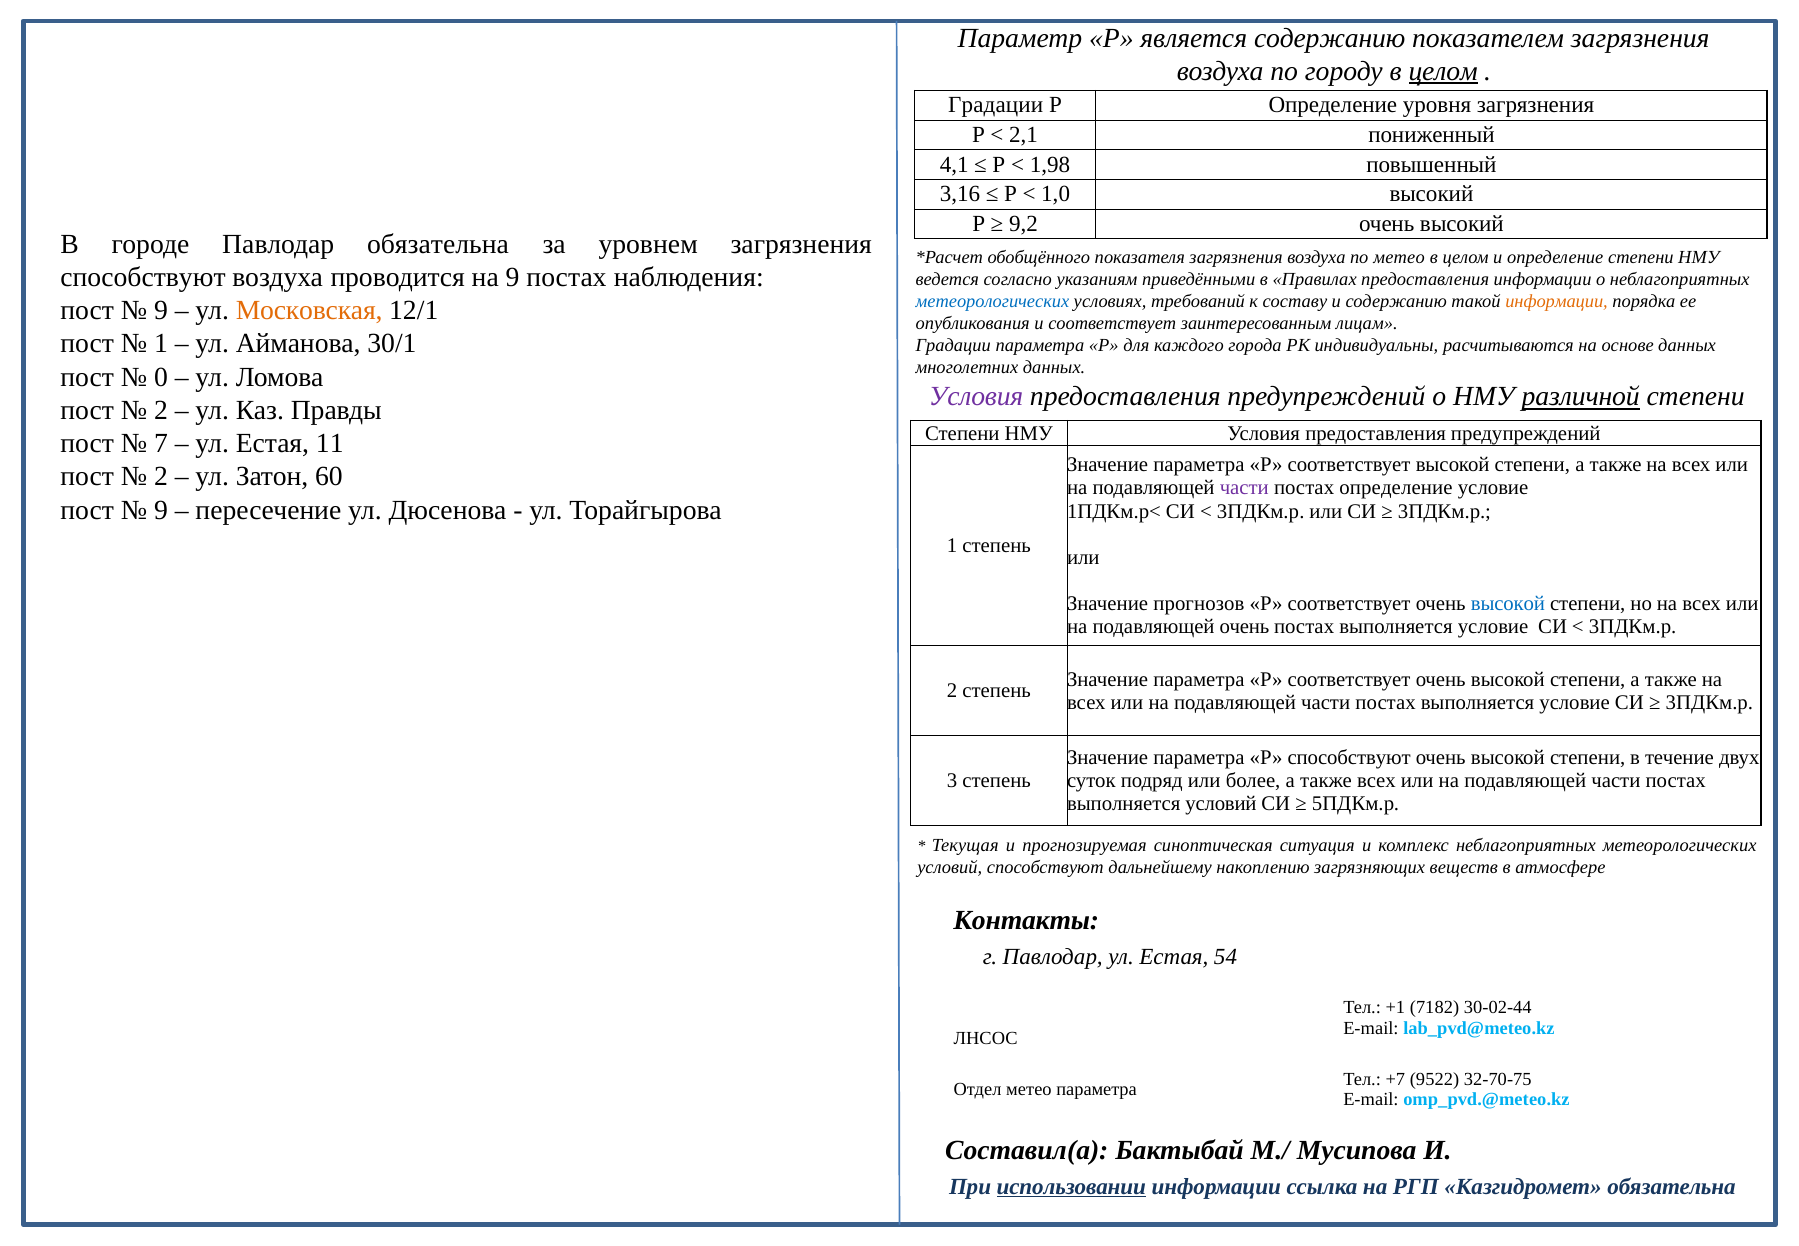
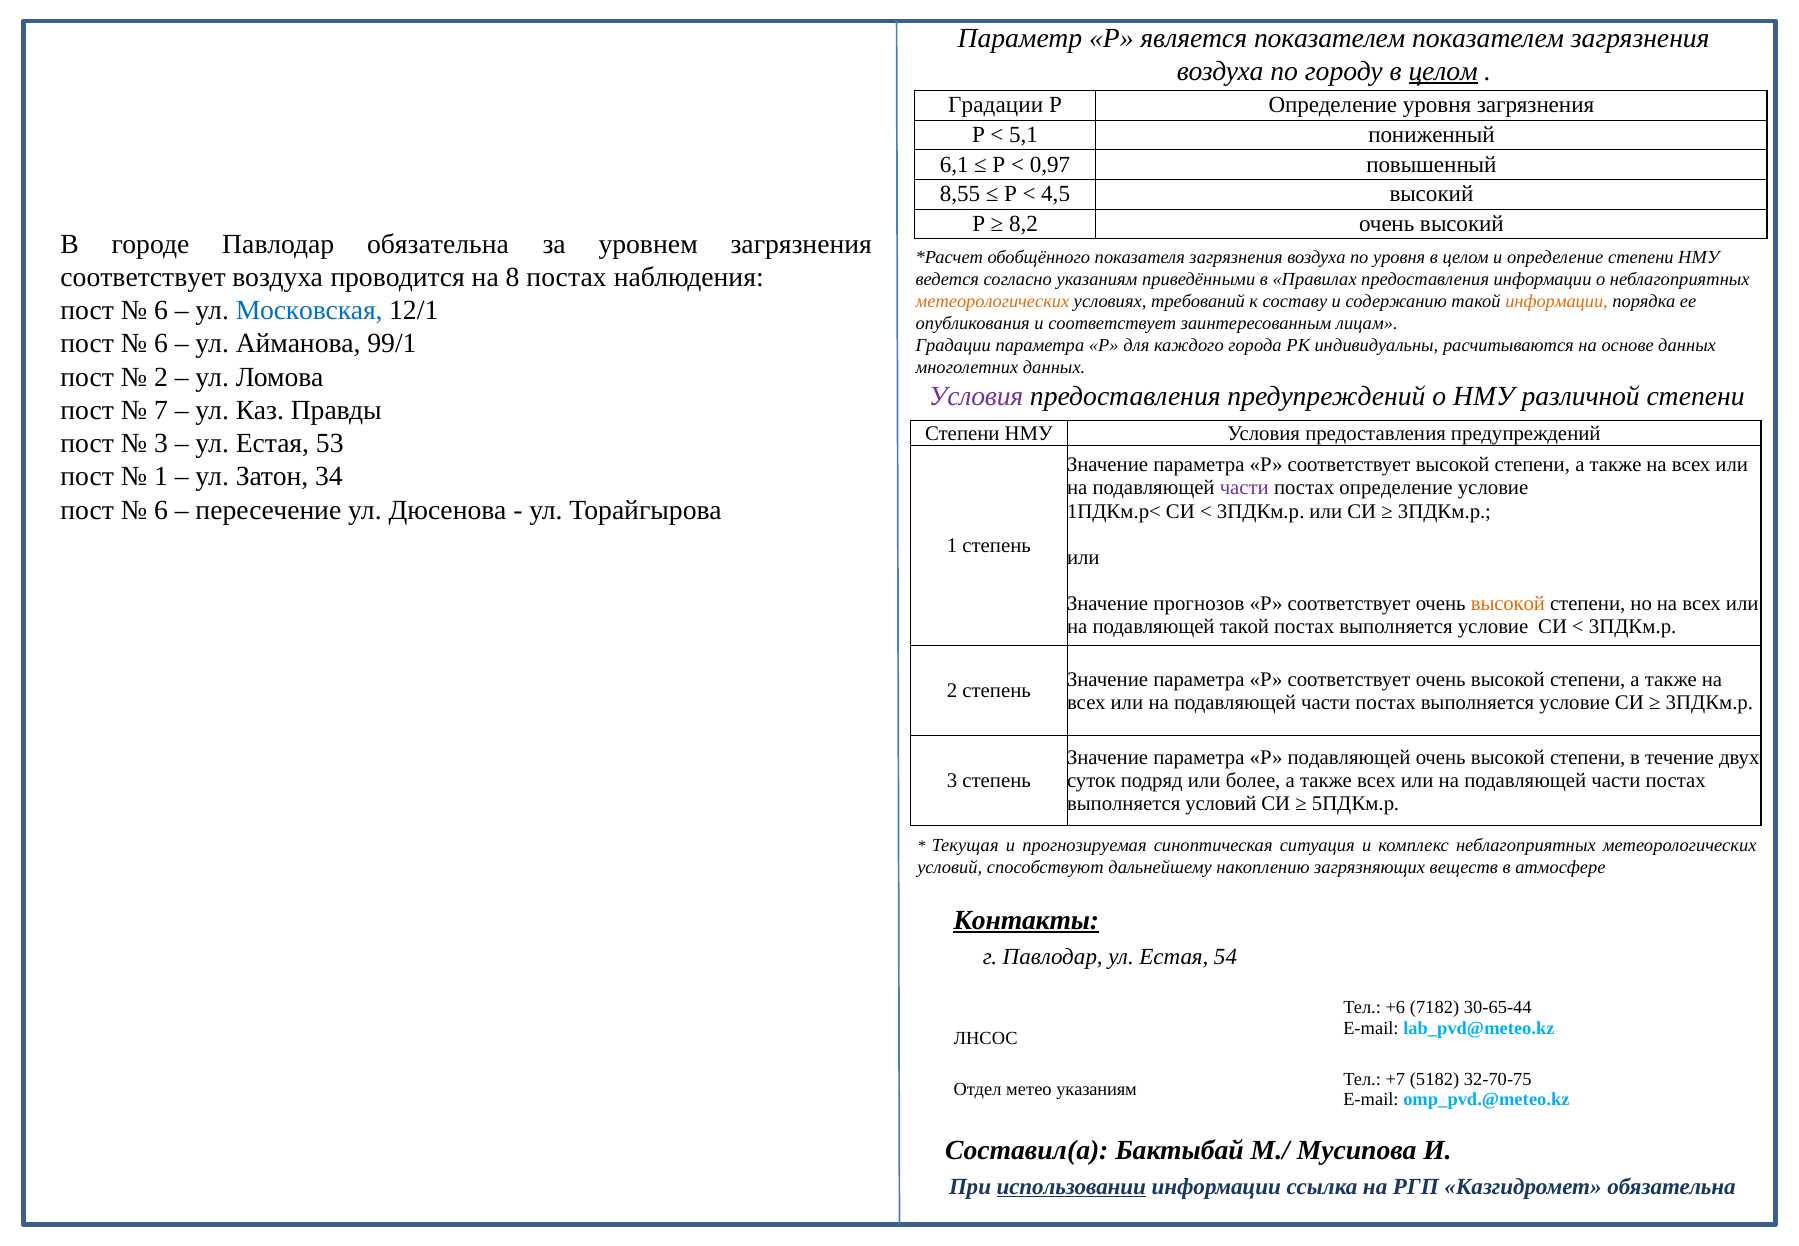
является содержанию: содержанию -> показателем (1330, 38)
2,1: 2,1 -> 5,1 (1023, 135)
4,1: 4,1 -> 6,1 (954, 164)
1,98: 1,98 -> 0,97 (1050, 164)
3,16: 3,16 -> 8,55 (960, 194)
1,0: 1,0 -> 4,5 (1056, 194)
9,2: 9,2 -> 8,2 (1023, 224)
по метео: метео -> уровня (1399, 257)
способствуют: способствуют -> соответствует (143, 277)
на 9: 9 -> 8 (513, 277)
метеорологических colour: blue -> orange (992, 301)
9: 9 -> 6 (161, 310)
Московская colour: orange -> blue (309, 310)
1: 1 -> 6 (161, 344)
30/1: 30/1 -> 99/1 (392, 344)
0: 0 -> 2 (161, 377)
различной underline: present -> none (1581, 397)
2: 2 -> 7 (161, 410)
7: 7 -> 3 (161, 443)
11: 11 -> 53 (330, 443)
2: 2 -> 1 (161, 476)
60: 60 -> 34 (329, 476)
9: 9 -> 6 (161, 510)
высокой colour: blue -> orange (1508, 603)
подавляющей очень: очень -> такой (1244, 626)
Р способствуют: способствуют -> подавляющей (1349, 757)
Контакты underline: none -> present (1026, 920)
+1: +1 -> +6 (1395, 1007)
30-02-44: 30-02-44 -> 30-65-44 (1498, 1007)
9522: 9522 -> 5182 (1435, 1079)
метео параметра: параметра -> указаниям (1097, 1089)
